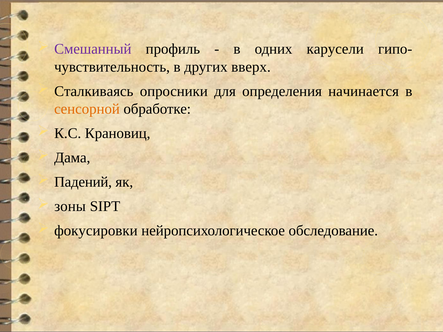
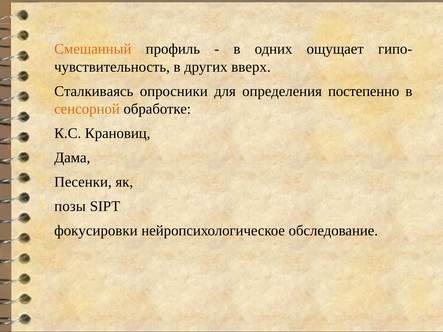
Смешанный colour: purple -> orange (93, 49)
карусели: карусели -> ощущает (335, 49)
начинается: начинается -> постепенно (364, 91)
Падений: Падений -> Песенки (83, 182)
зоны: зоны -> позы (70, 206)
